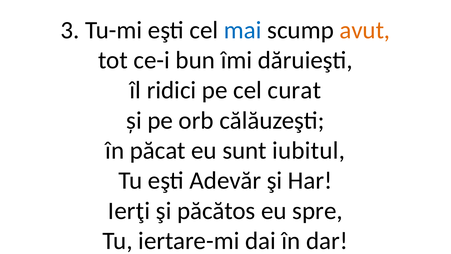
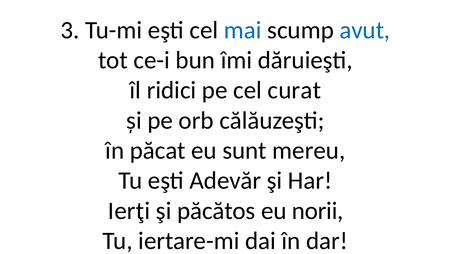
avut colour: orange -> blue (365, 30)
iubitul: iubitul -> mereu (309, 150)
spre: spre -> norii (318, 211)
